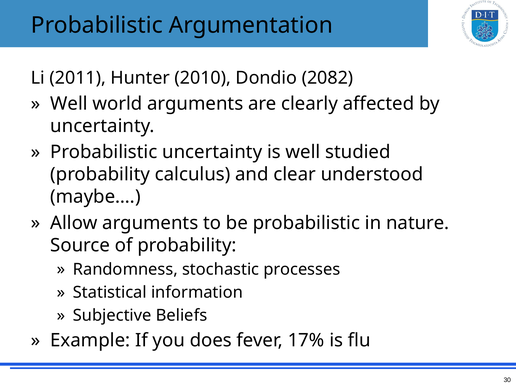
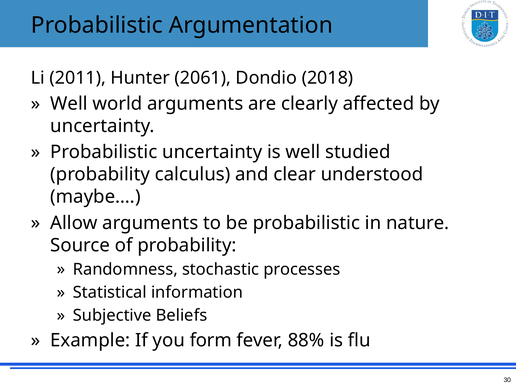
2010: 2010 -> 2061 (203, 78)
2082: 2082 -> 2018 (327, 78)
does: does -> form (211, 340)
17%: 17% -> 88% (306, 340)
